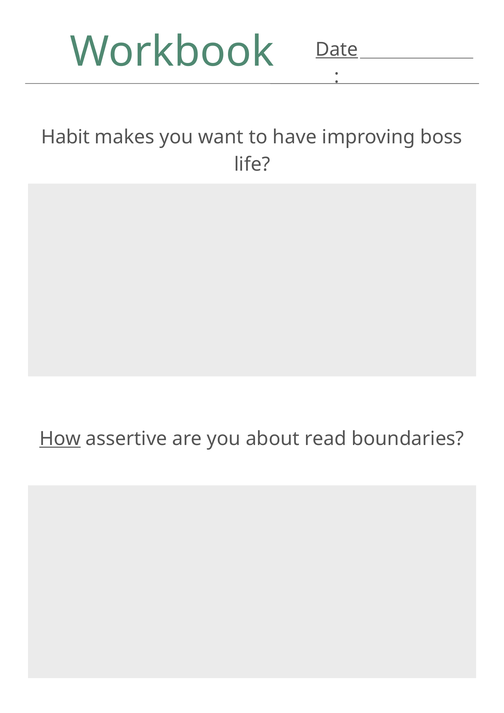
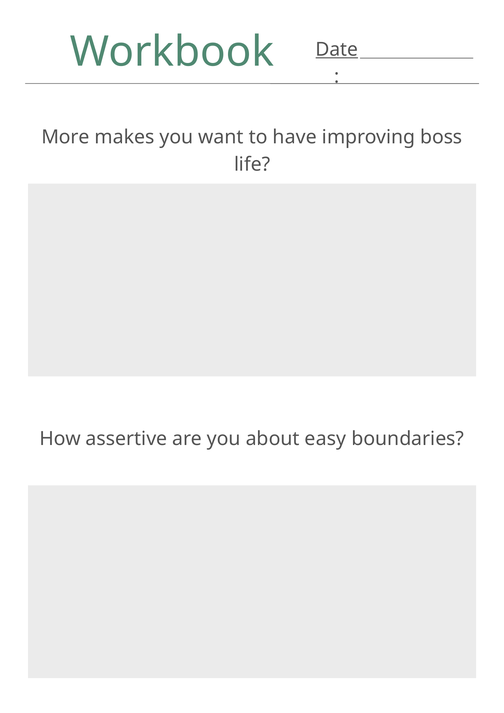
Habit: Habit -> More (65, 137)
How underline: present -> none (60, 439)
read: read -> easy (325, 439)
